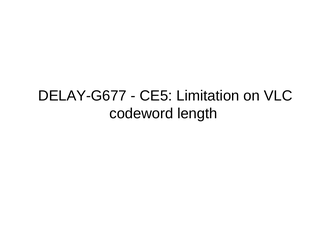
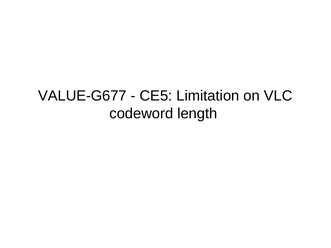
DELAY-G677: DELAY-G677 -> VALUE-G677 (82, 96)
